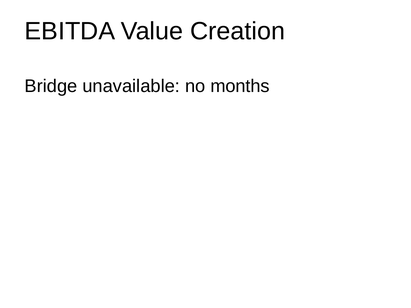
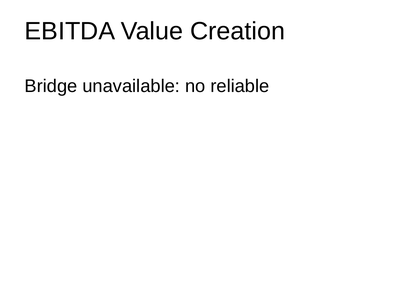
months: months -> reliable (240, 86)
